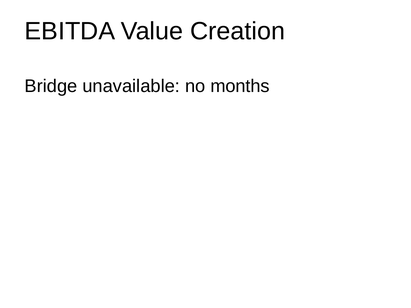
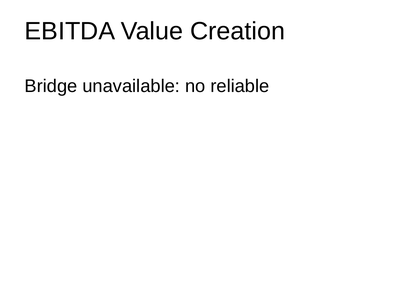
months: months -> reliable (240, 86)
